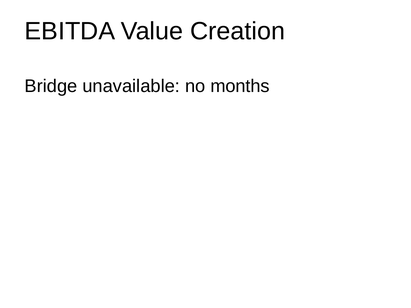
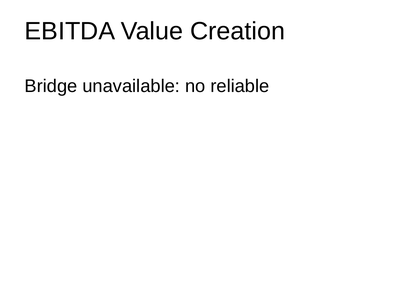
months: months -> reliable (240, 86)
